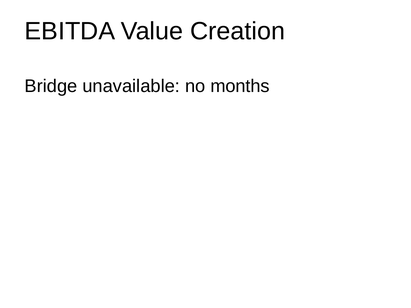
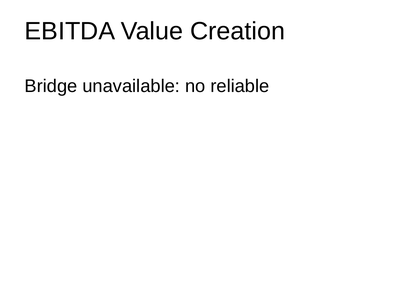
months: months -> reliable (240, 86)
